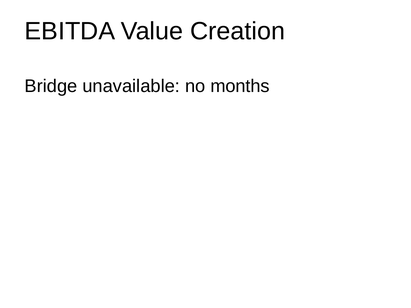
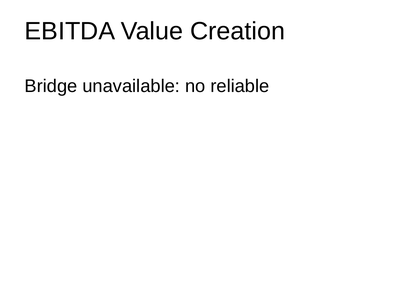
months: months -> reliable (240, 86)
